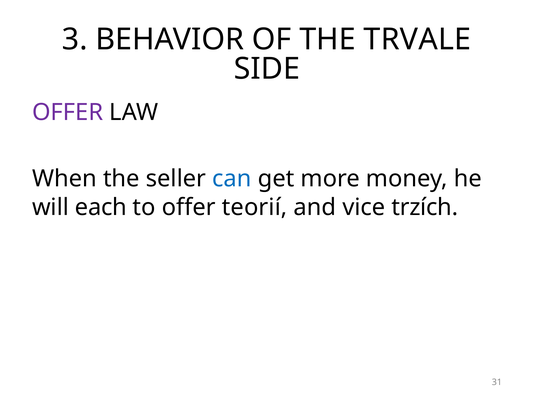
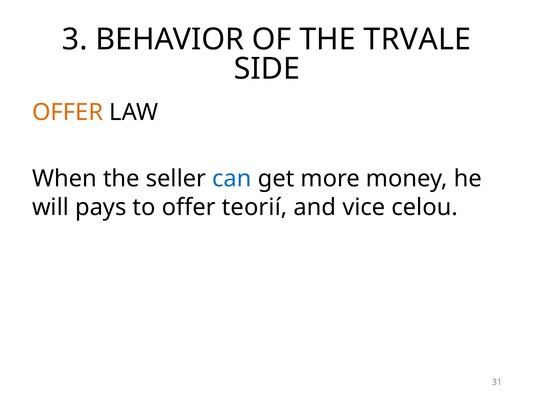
OFFER colour: purple -> orange (68, 112)
each: each -> pays (101, 207)
trzích: trzích -> celou (425, 207)
